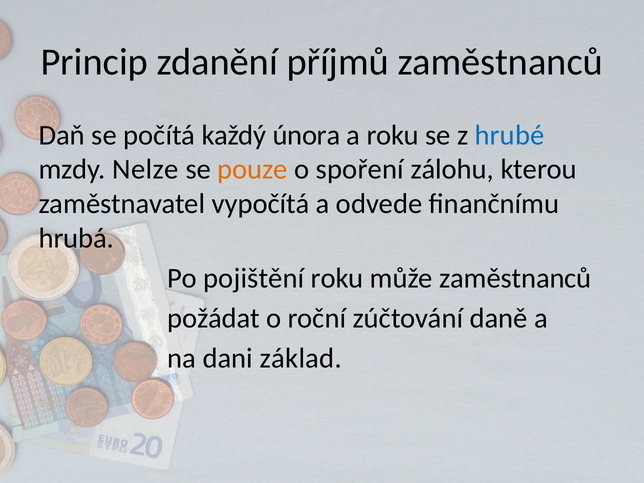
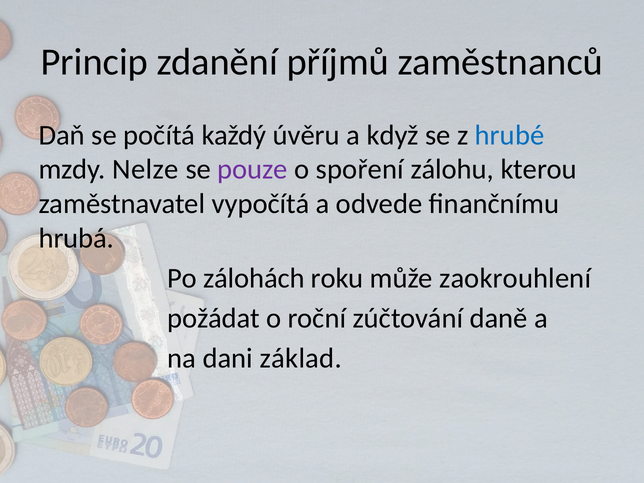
února: února -> úvěru (306, 135)
a roku: roku -> když (393, 135)
pouze colour: orange -> purple (253, 169)
pojištění: pojištění -> zálohách (254, 278)
může zaměstnanců: zaměstnanců -> zaokrouhlení (515, 278)
